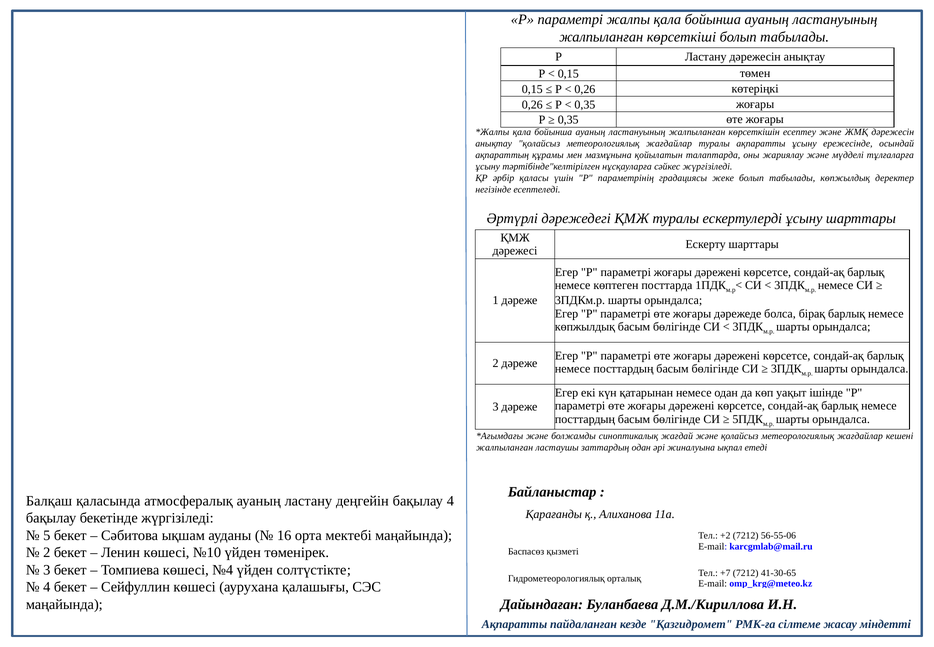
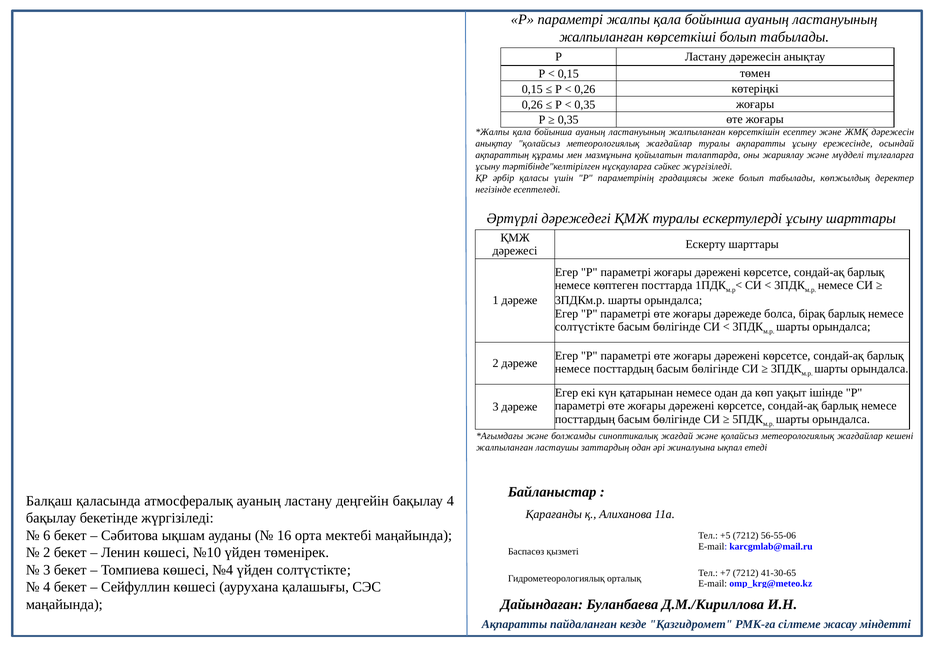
көпжылдық: көпжылдық -> солтүстікте (585, 327)
5: 5 -> 6 (47, 535)
+2: +2 -> +5 (725, 535)
